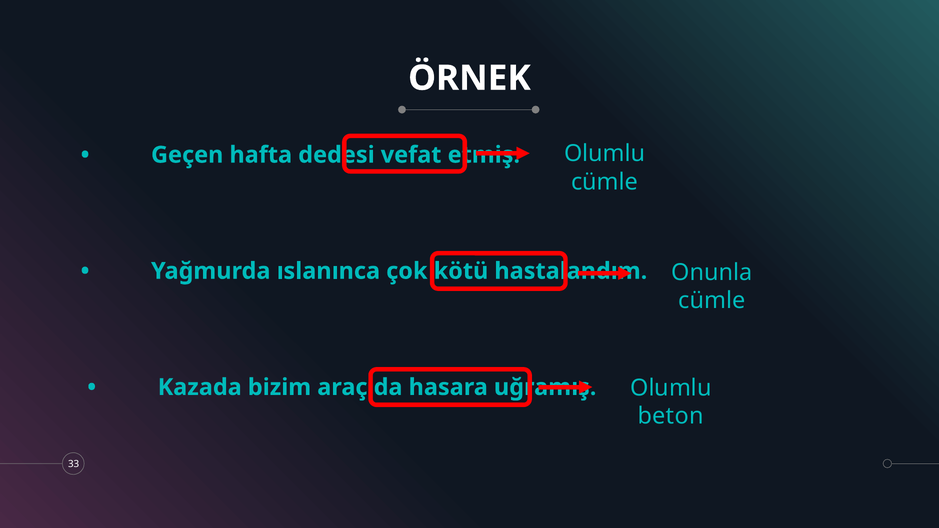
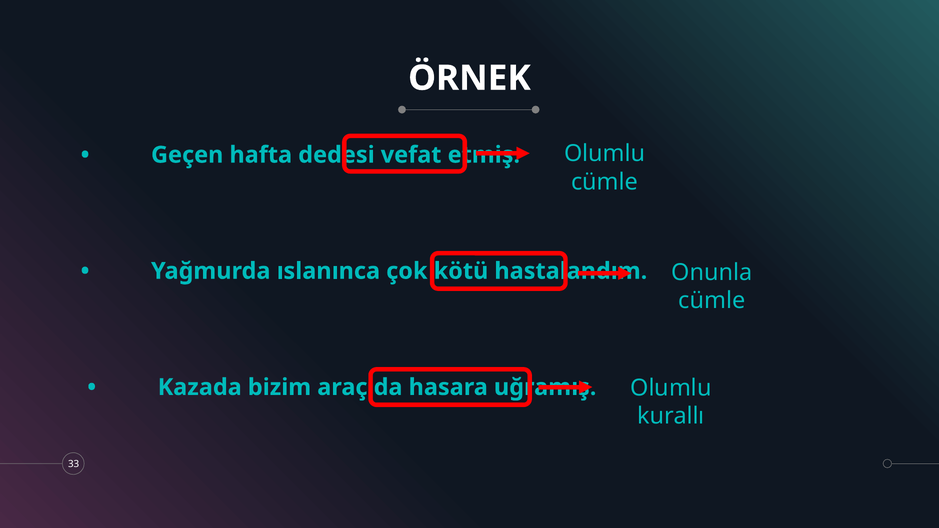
beton: beton -> kurallı (671, 416)
